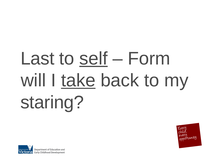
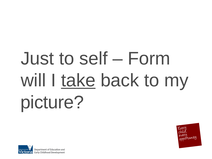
Last: Last -> Just (37, 59)
self underline: present -> none (93, 59)
staring: staring -> picture (52, 102)
